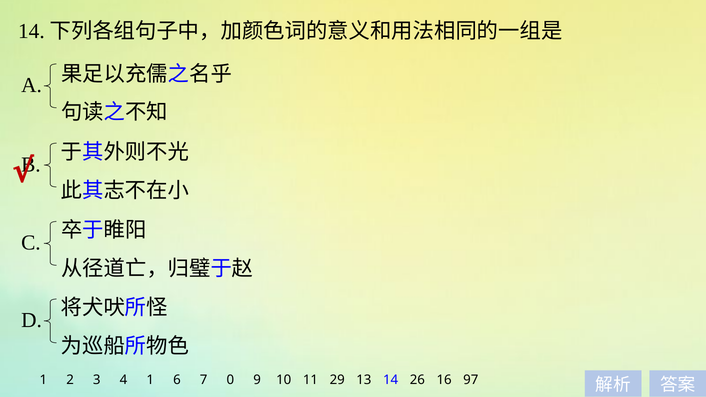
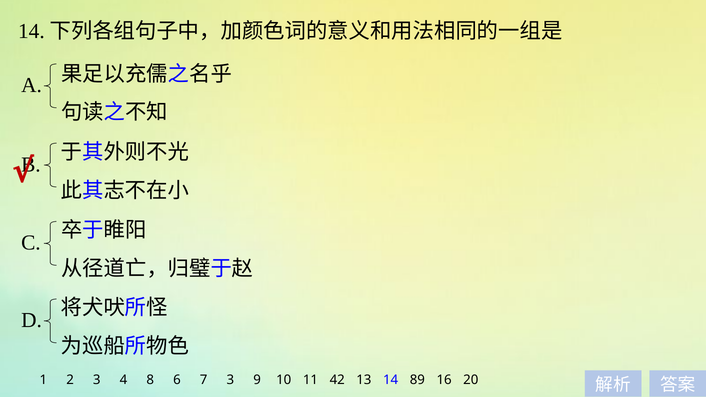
4 1: 1 -> 8 (150, 380)
7 0: 0 -> 3 (230, 380)
29: 29 -> 42 (337, 380)
26: 26 -> 89 (417, 380)
97: 97 -> 20 (471, 380)
